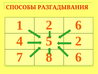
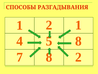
2 6: 6 -> 1 (78, 25)
2: 2 -> 8 (78, 41)
6: 6 -> 2 (78, 57)
